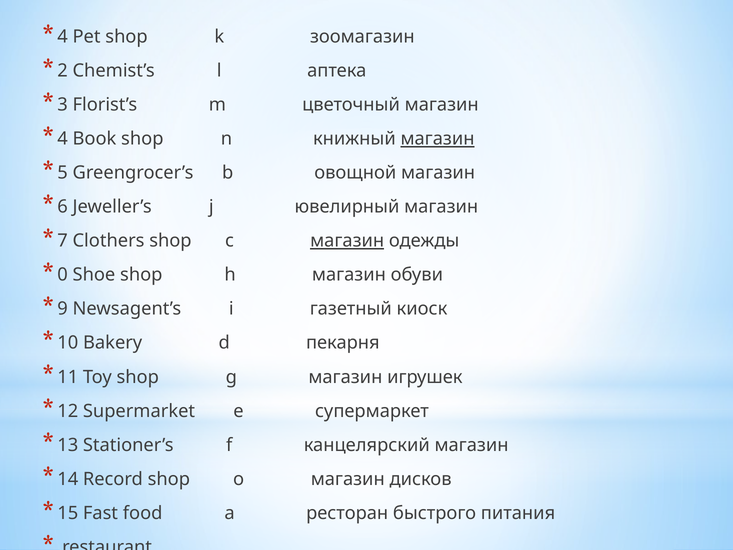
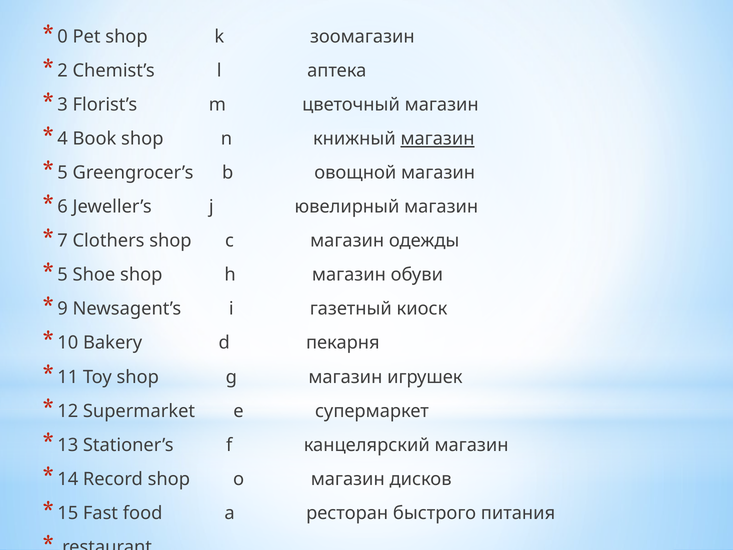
4: 4 -> 0 (63, 37)
магазин underline: present -> none (347, 241)
0: 0 -> 5 (63, 275)
